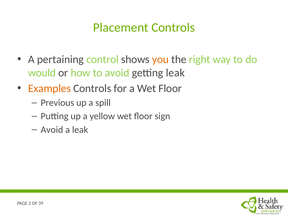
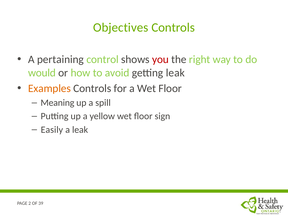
Placement: Placement -> Objectives (121, 28)
you colour: orange -> red (160, 59)
Previous: Previous -> Meaning (57, 103)
Avoid: Avoid -> Easily (52, 130)
